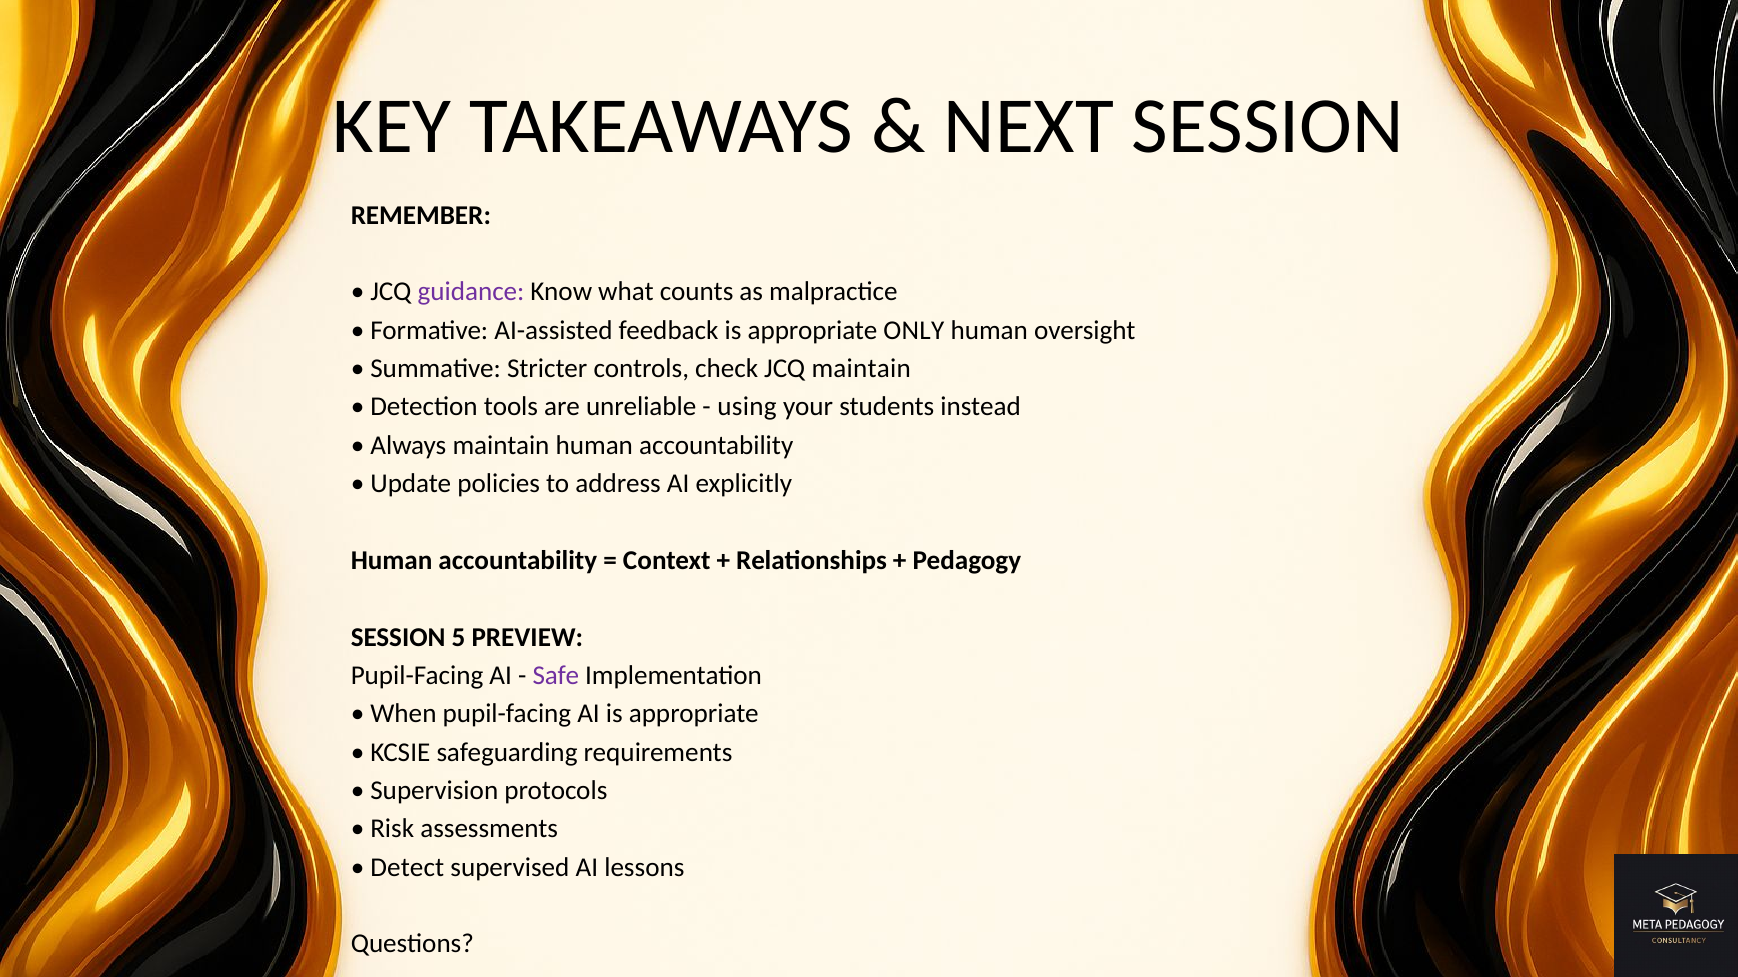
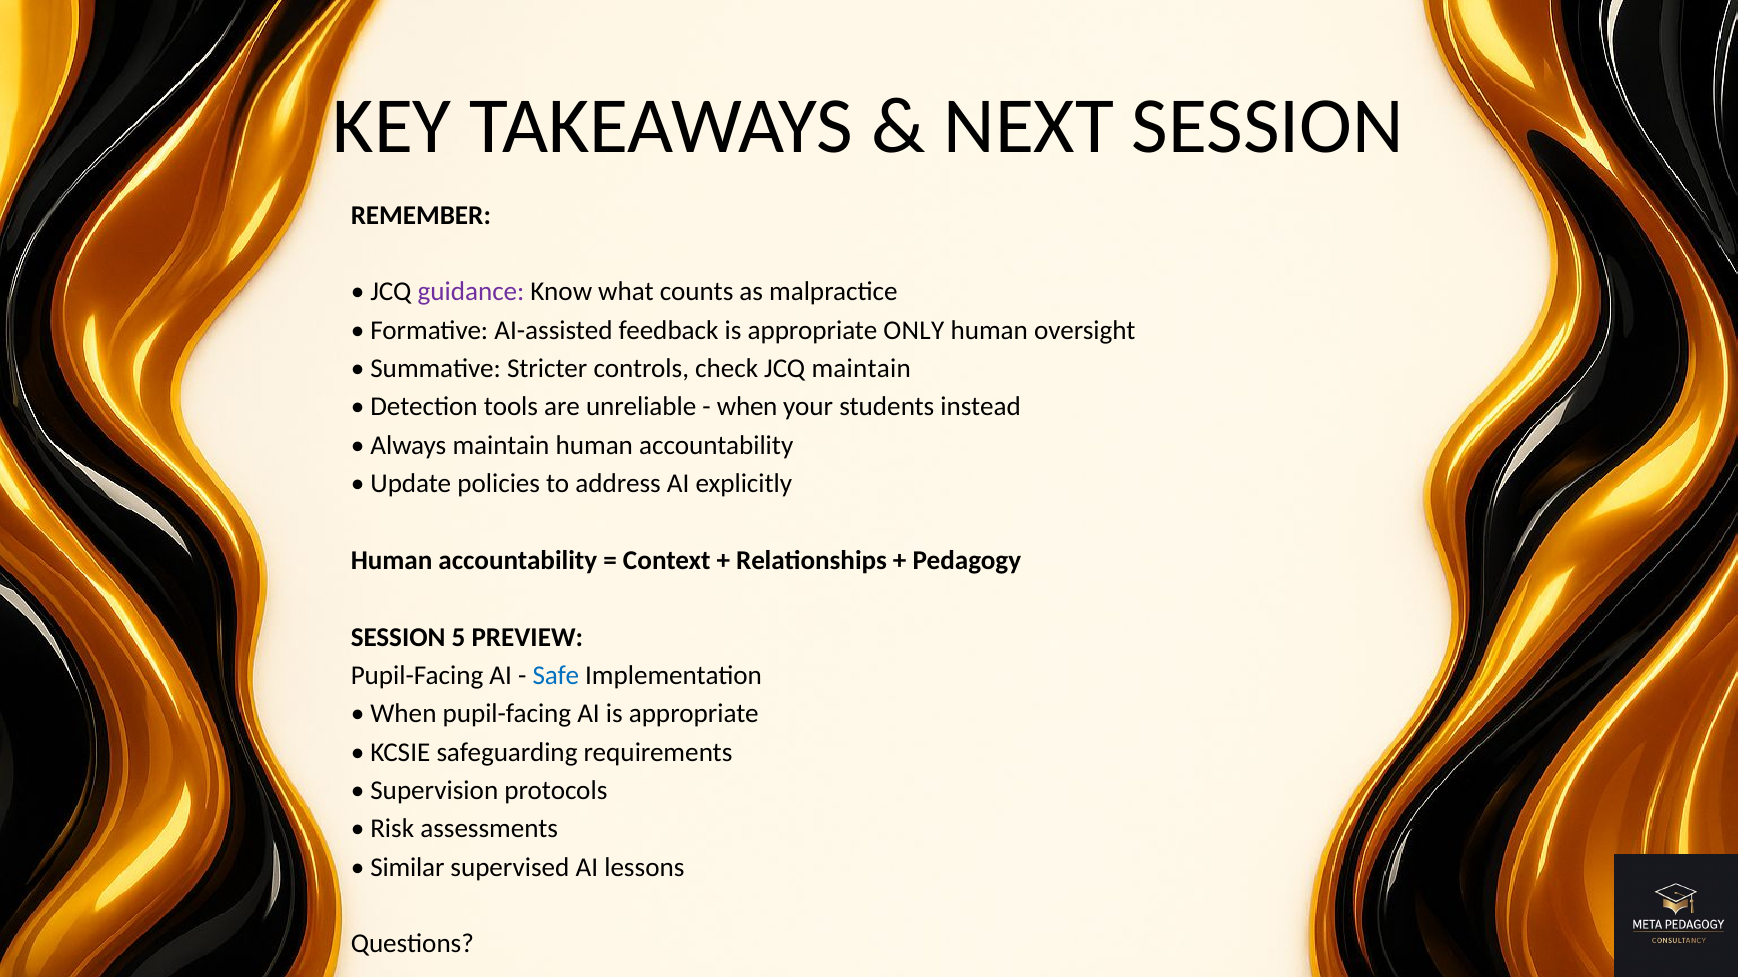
using: using -> when (747, 407)
Safe colour: purple -> blue (556, 676)
Detect: Detect -> Similar (407, 868)
